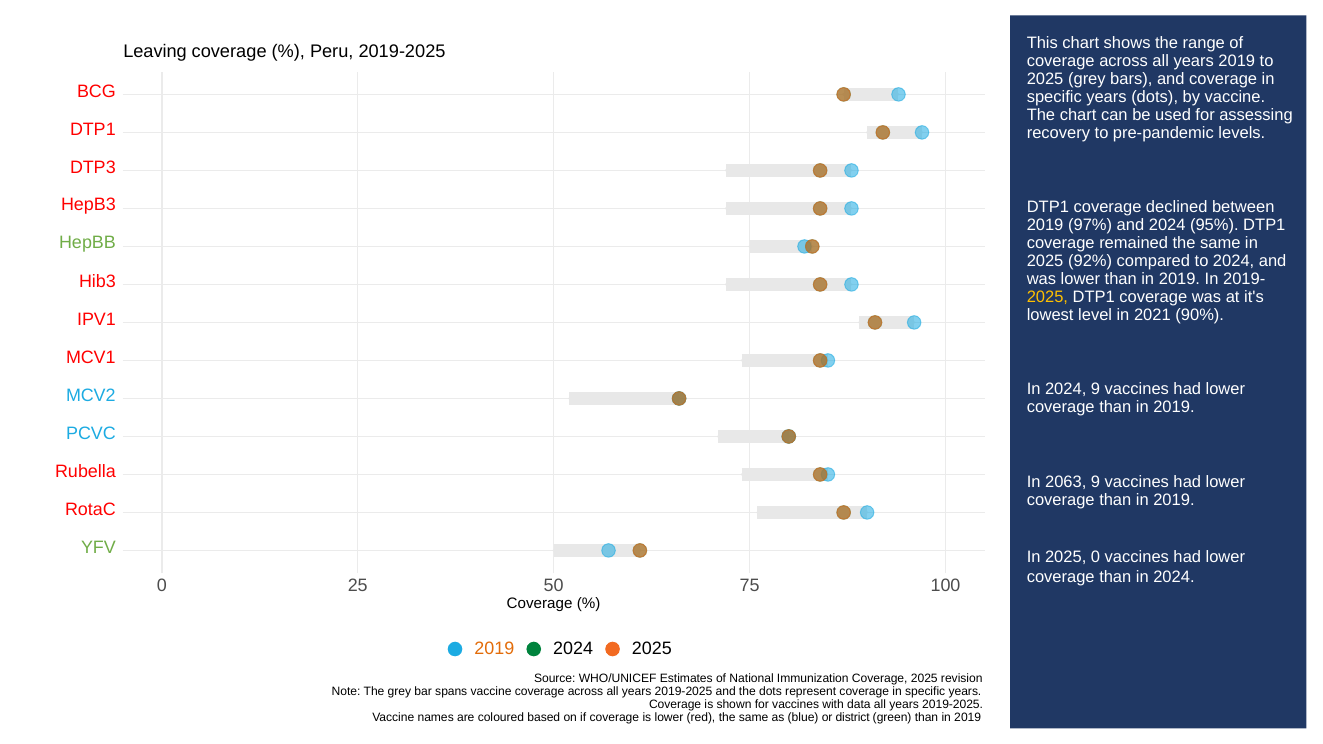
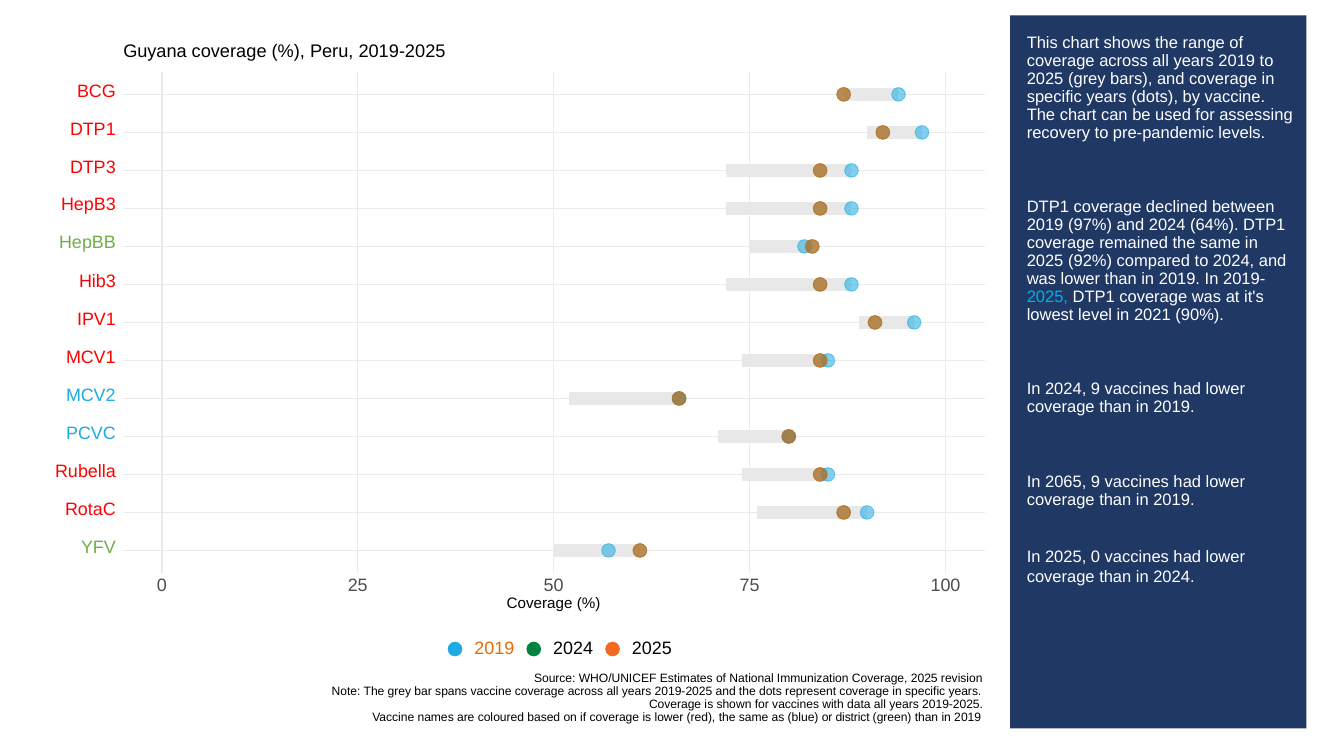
Leaving: Leaving -> Guyana (155, 51)
95%: 95% -> 64% (1214, 225)
2025 colour: yellow -> light blue (1047, 297)
2063: 2063 -> 2065 (1066, 482)
